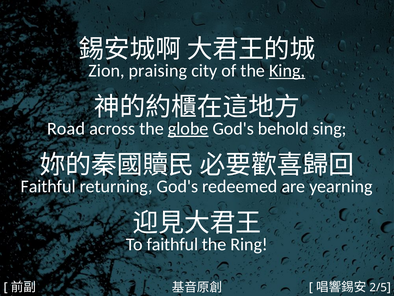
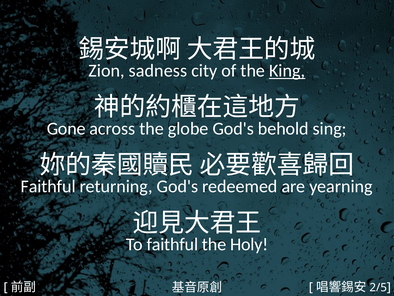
praising: praising -> sadness (158, 71)
Road: Road -> Gone (66, 128)
globe underline: present -> none (188, 128)
Ring: Ring -> Holy (249, 244)
